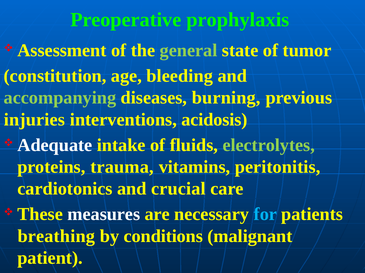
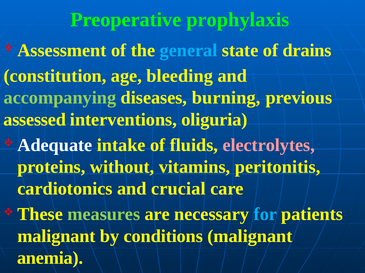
general colour: light green -> light blue (189, 51)
tumor: tumor -> drains (307, 51)
injuries: injuries -> assessed (35, 120)
acidosis: acidosis -> oliguria (214, 120)
electrolytes colour: light green -> pink (269, 145)
trauma: trauma -> without (122, 167)
measures colour: white -> light green (104, 215)
breathing: breathing -> malignant (56, 237)
patient: patient -> anemia (50, 259)
